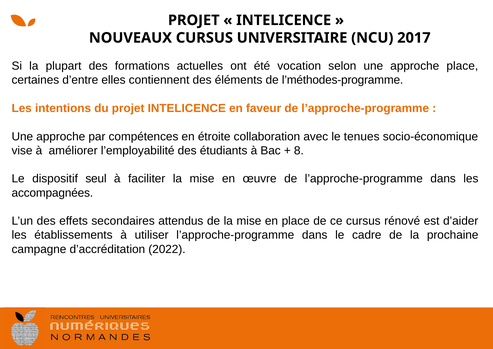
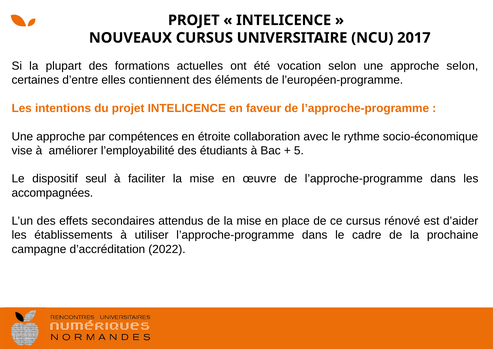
approche place: place -> selon (462, 66)
l’méthodes-programme: l’méthodes-programme -> l’européen-programme (343, 80)
tenues: tenues -> rythme (362, 136)
8: 8 -> 5 (299, 150)
